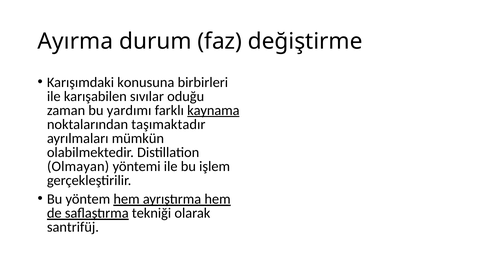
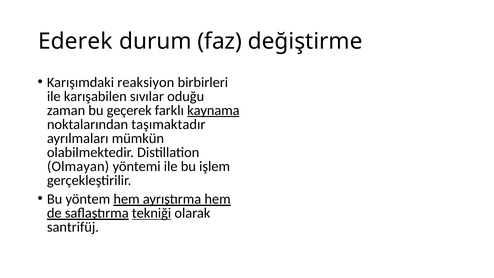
Ayırma: Ayırma -> Ederek (75, 41)
konusuna: konusuna -> reaksiyon (146, 82)
yardımı: yardımı -> geçerek (129, 110)
tekniği underline: none -> present (152, 213)
